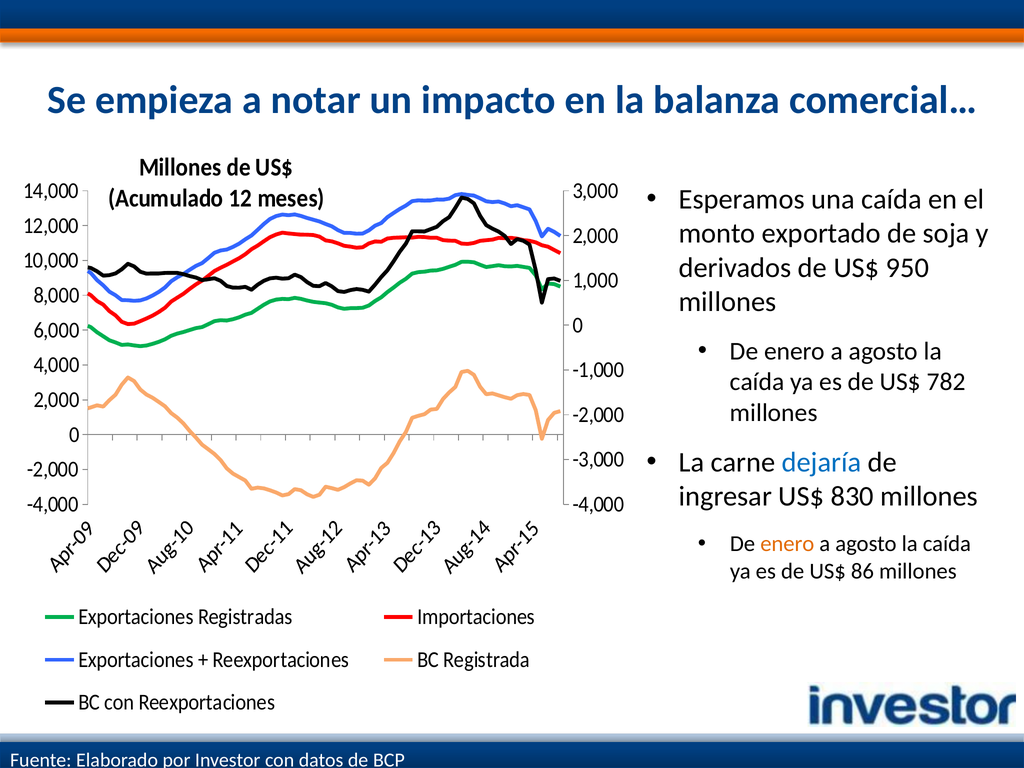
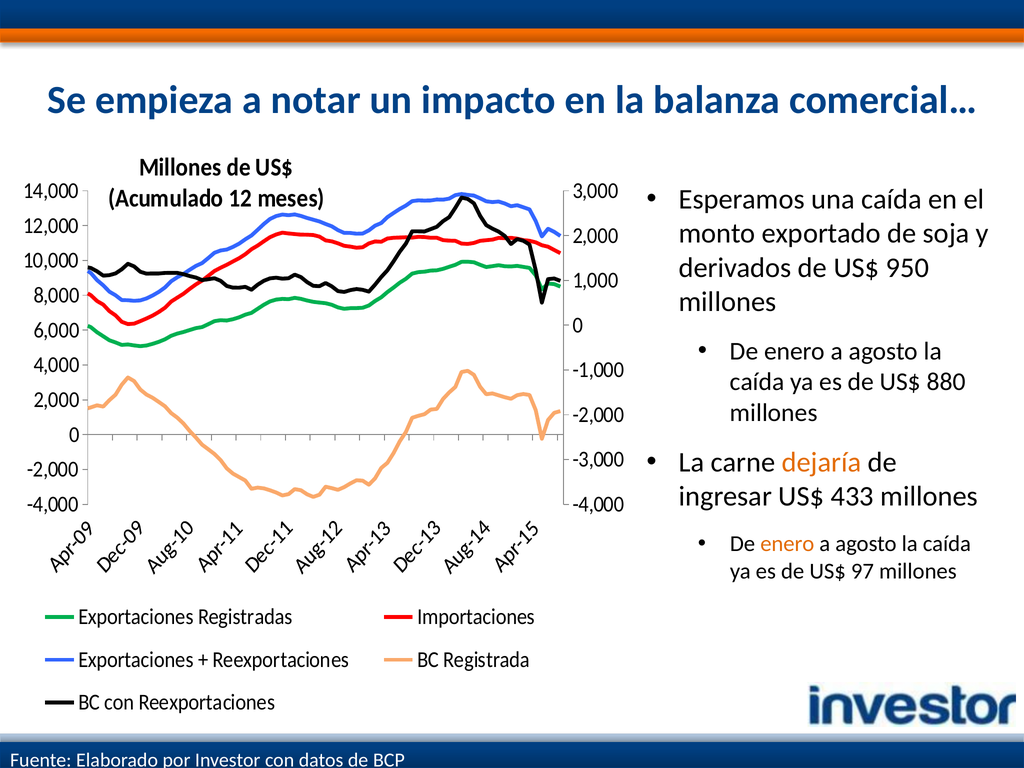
782: 782 -> 880 (946, 382)
dejaría colour: blue -> orange (822, 462)
830: 830 -> 433 (852, 497)
86: 86 -> 97 (862, 571)
